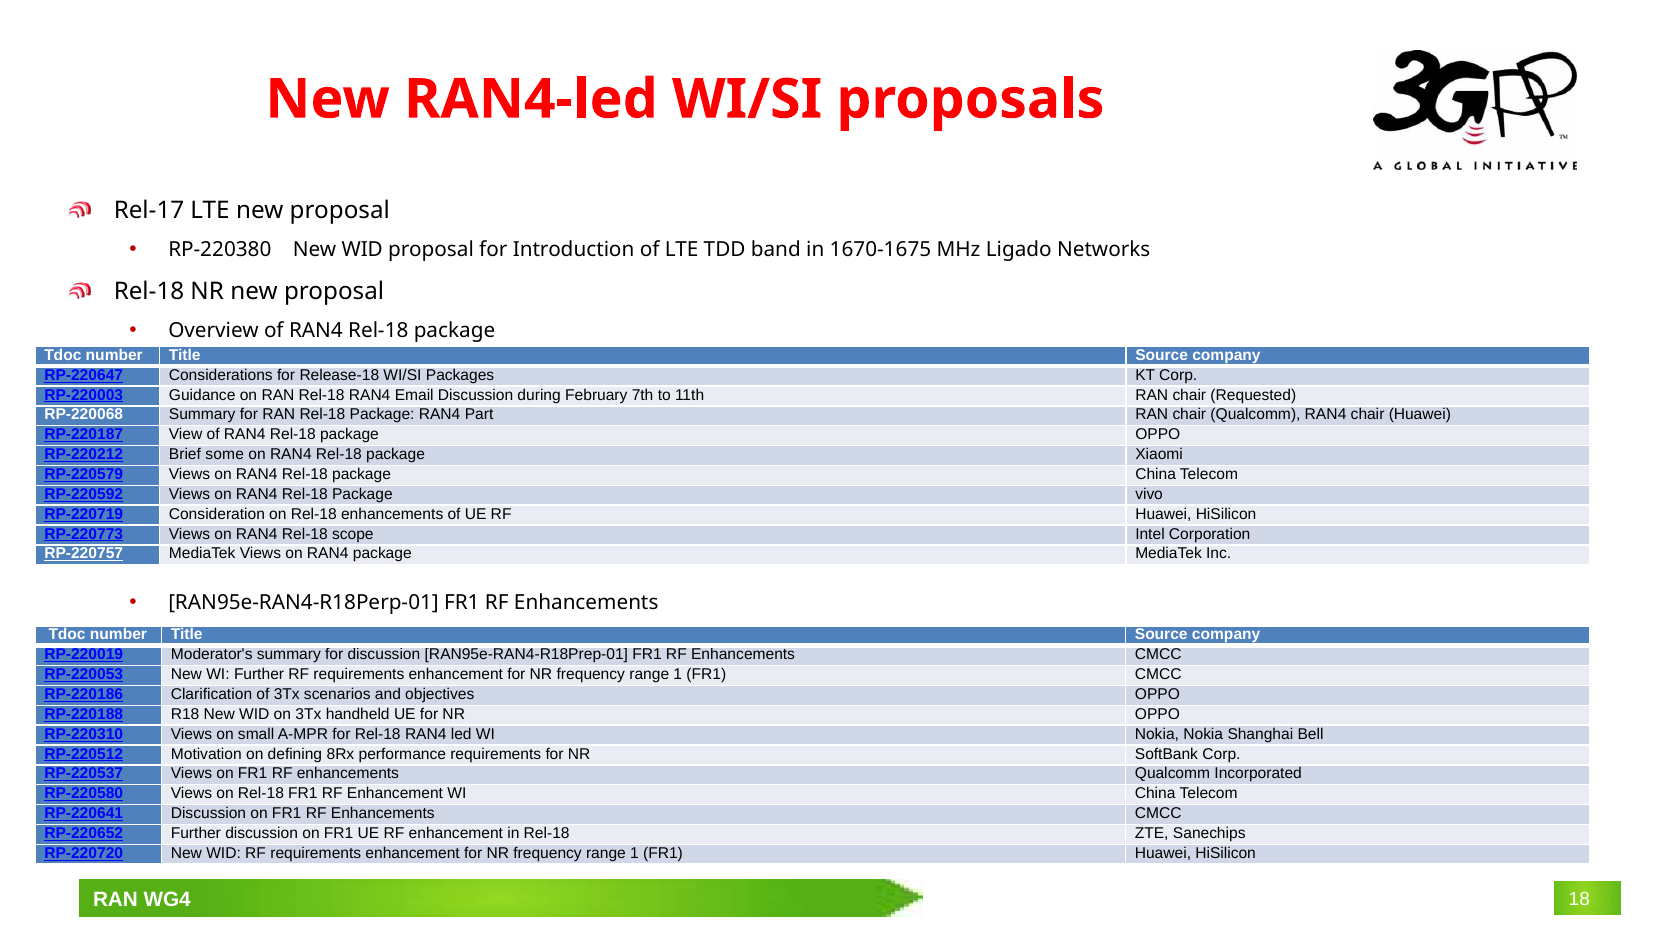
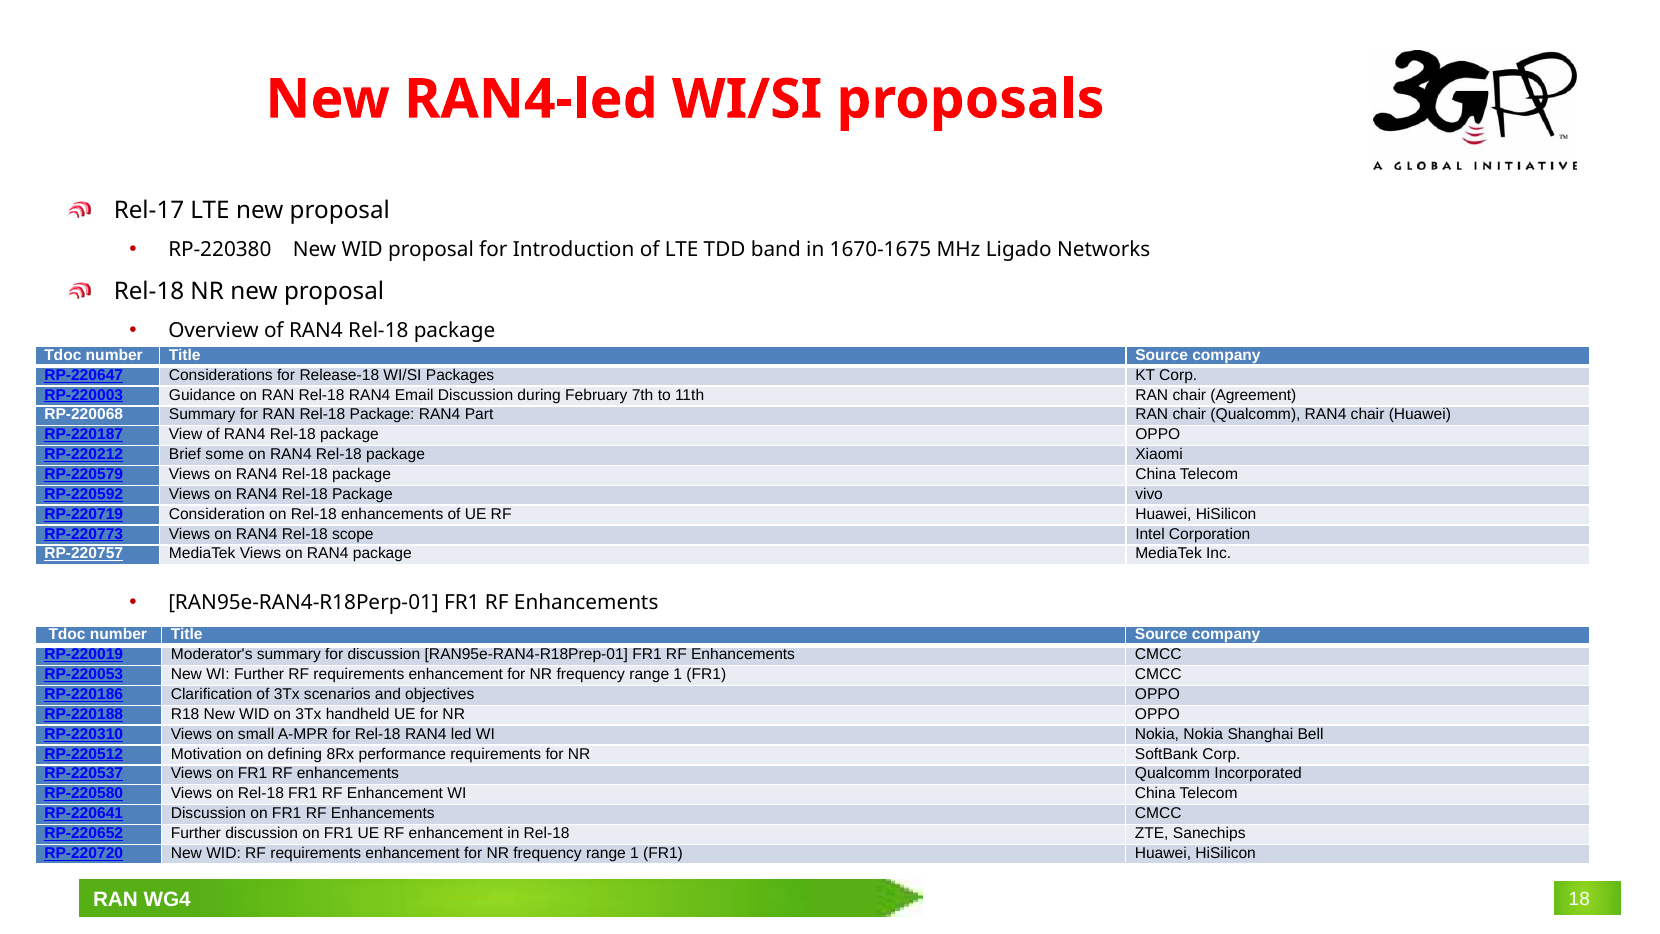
Requested: Requested -> Agreement (1253, 395)
